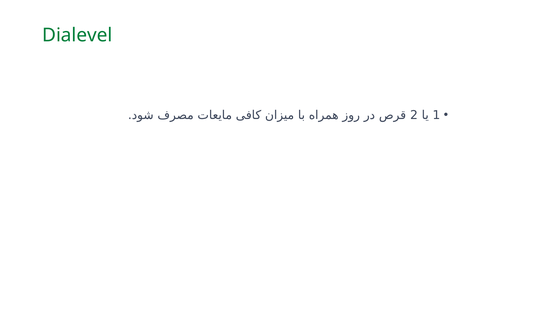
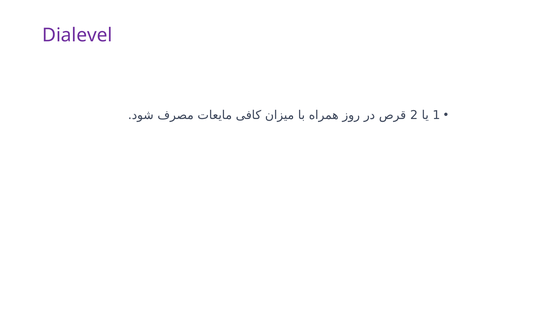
Dialevel colour: green -> purple (77, 35)
